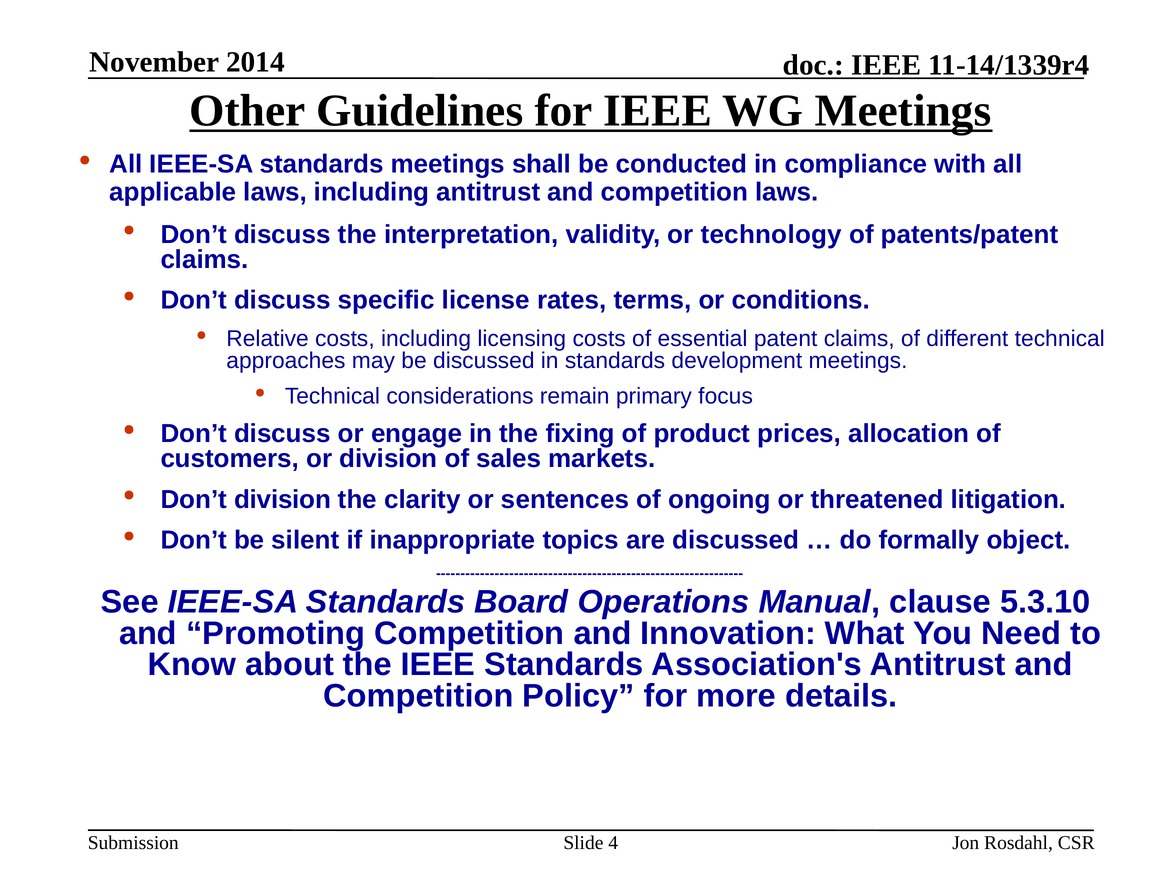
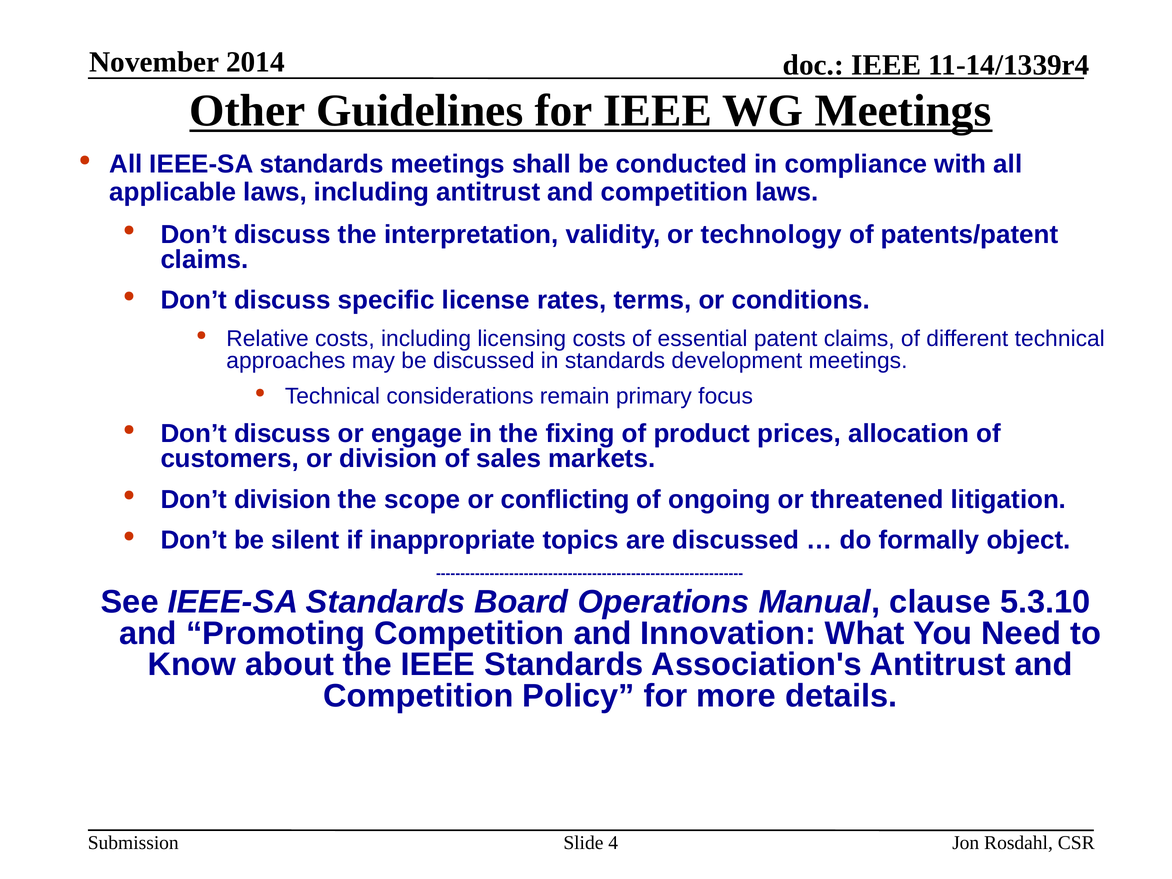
clarity: clarity -> scope (422, 499)
sentences: sentences -> conflicting (565, 499)
